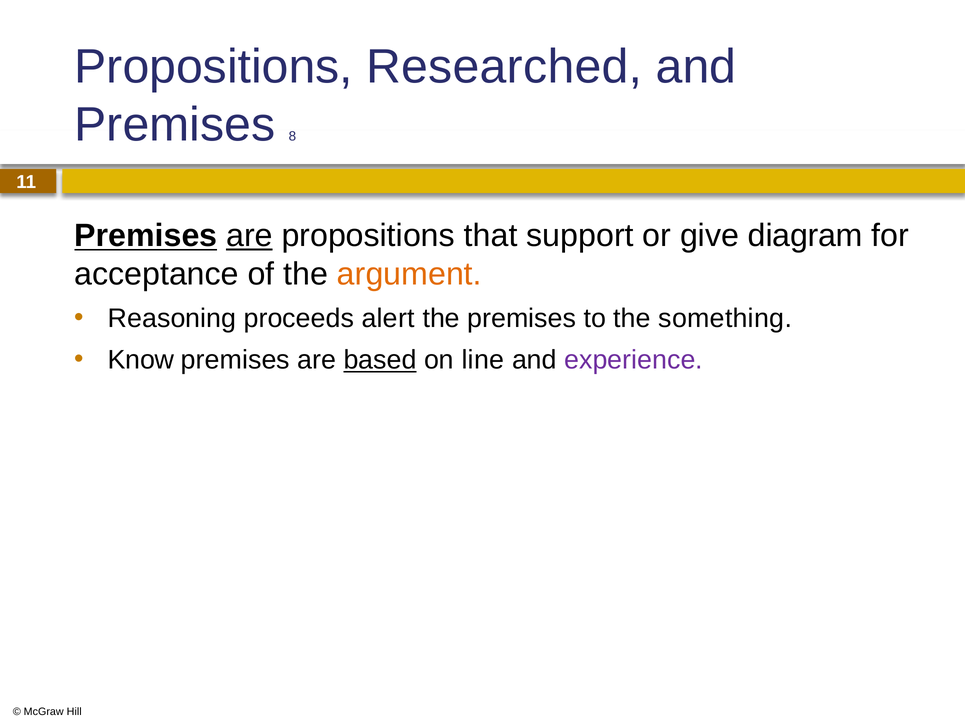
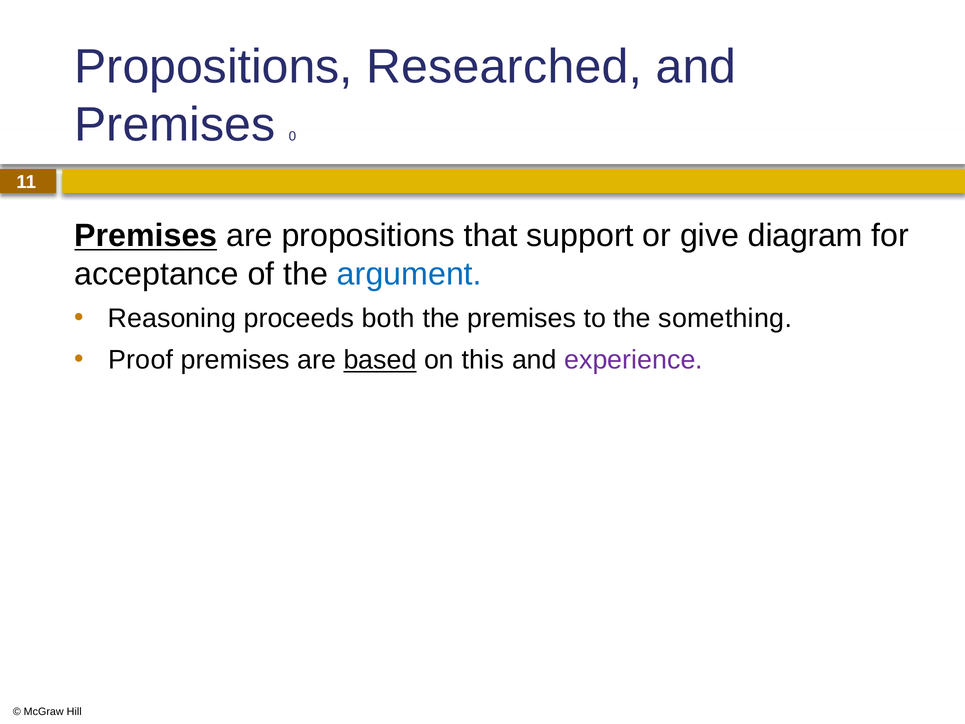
8: 8 -> 0 (292, 136)
are underline: present -> none (249, 235)
argument colour: orange -> blue (409, 274)
alert: alert -> both (388, 318)
Know: Know -> Proof (141, 360)
line: line -> this (483, 360)
